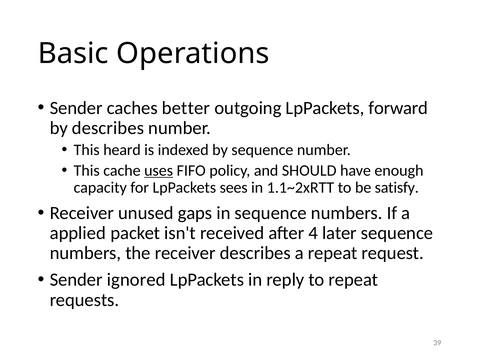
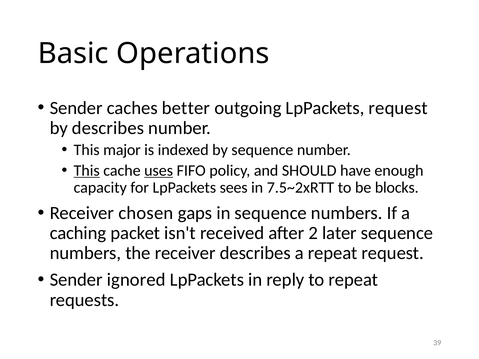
LpPackets forward: forward -> request (398, 108)
heard: heard -> major (122, 150)
This underline: none -> present (87, 171)
1.1~2xRTT: 1.1~2xRTT -> 7.5~2xRTT (300, 188)
satisfy: satisfy -> blocks (397, 188)
unused: unused -> chosen (146, 213)
applied: applied -> caching (78, 233)
4: 4 -> 2 (313, 233)
